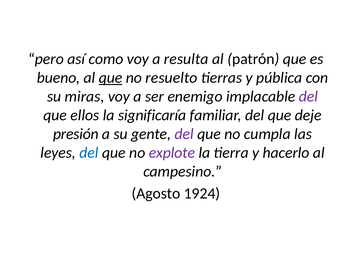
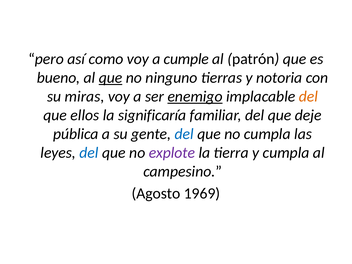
resulta: resulta -> cumple (186, 59)
resuelto: resuelto -> ninguno (171, 78)
pública: pública -> notoria (279, 78)
enemigo underline: none -> present (195, 96)
del colour: purple -> orange (308, 96)
presión: presión -> pública (76, 134)
del colour: purple -> blue (184, 134)
y hacerlo: hacerlo -> cumpla (286, 153)
1924: 1924 -> 1969 (202, 193)
